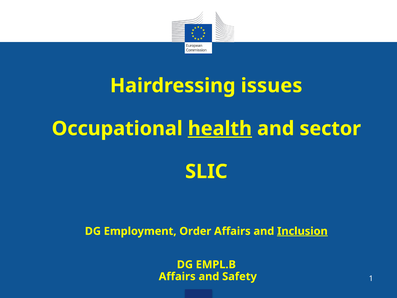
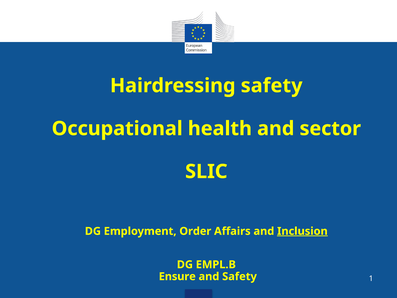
Hairdressing issues: issues -> safety (272, 86)
health underline: present -> none (220, 128)
Affairs: Affairs -> Ensure (177, 276)
